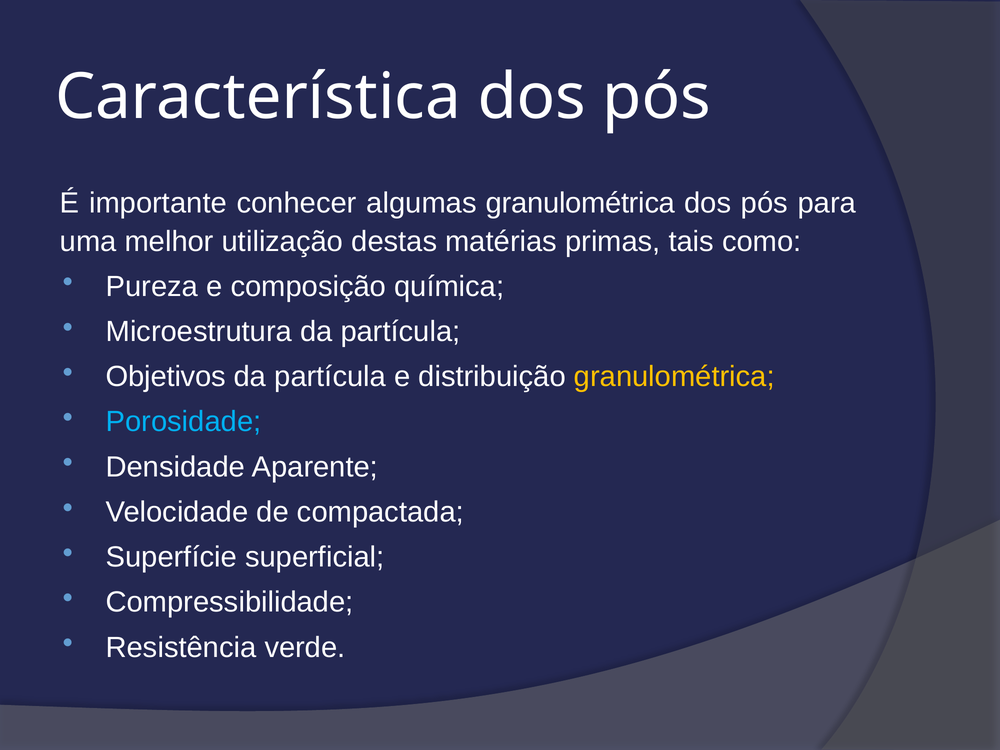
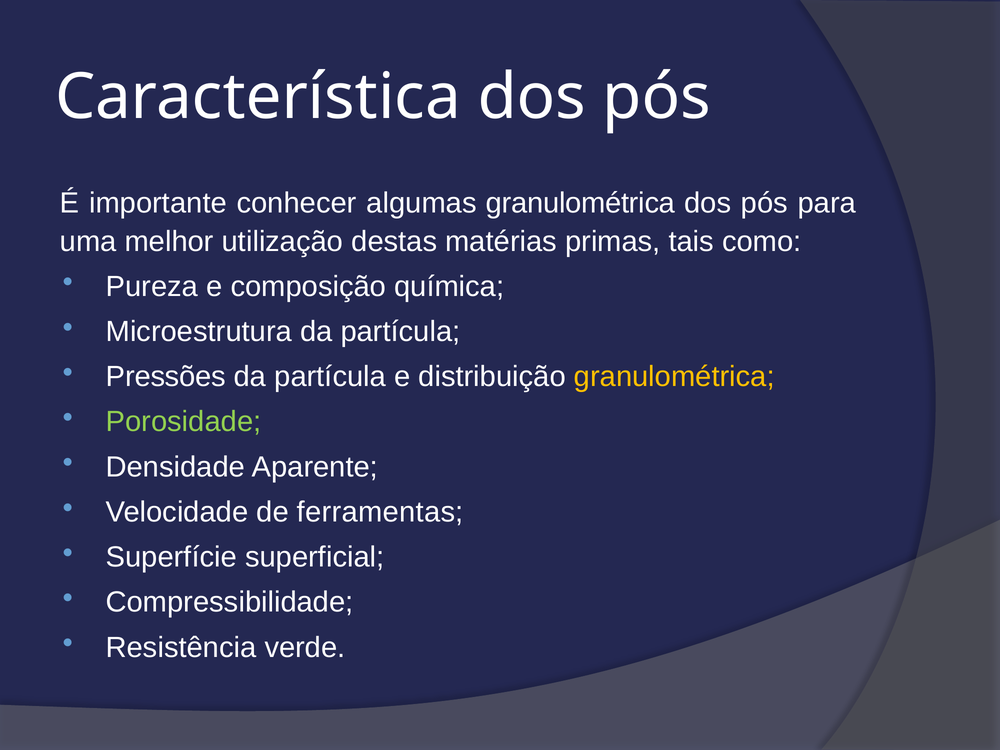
Objetivos: Objetivos -> Pressões (166, 377)
Porosidade colour: light blue -> light green (184, 422)
compactada: compactada -> ferramentas (380, 512)
